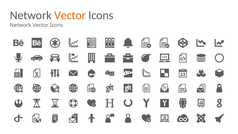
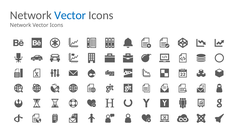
Vector colour: orange -> blue (70, 15)
